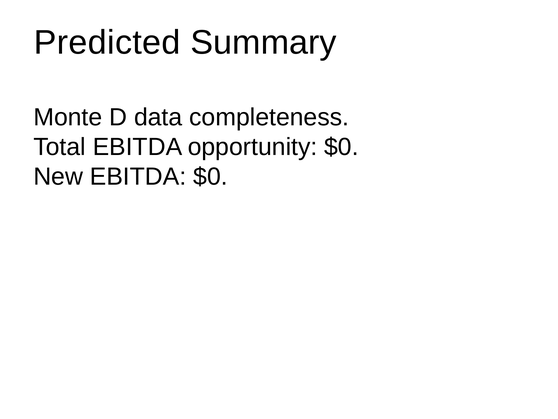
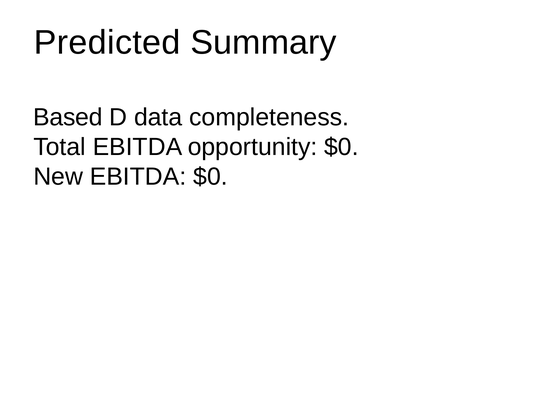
Monte: Monte -> Based (68, 117)
